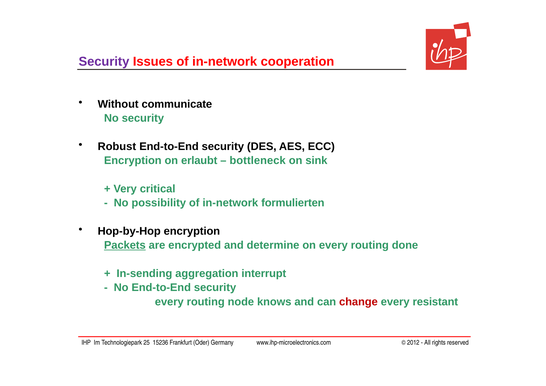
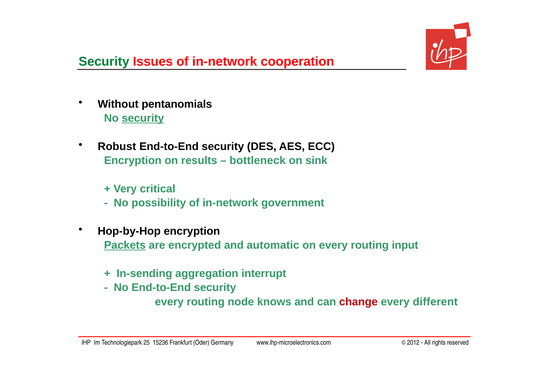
Security colour: purple -> green (104, 62)
communicate: communicate -> pentanomials (177, 104)
security underline: none -> present (143, 118)
erlaubt: erlaubt -> results (199, 161)
formulierten: formulierten -> government (293, 203)
determine: determine -> automatic (273, 245)
done: done -> input (405, 245)
resistant: resistant -> different (435, 302)
